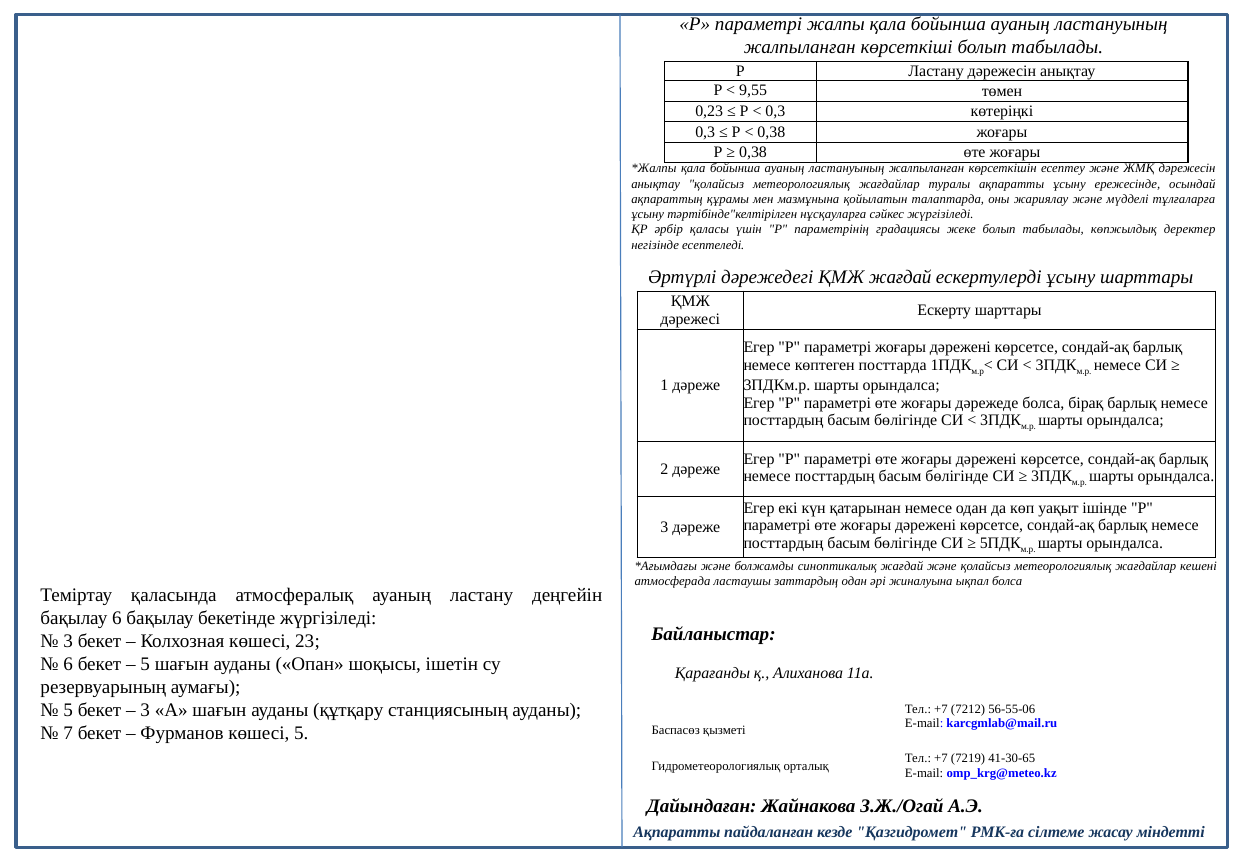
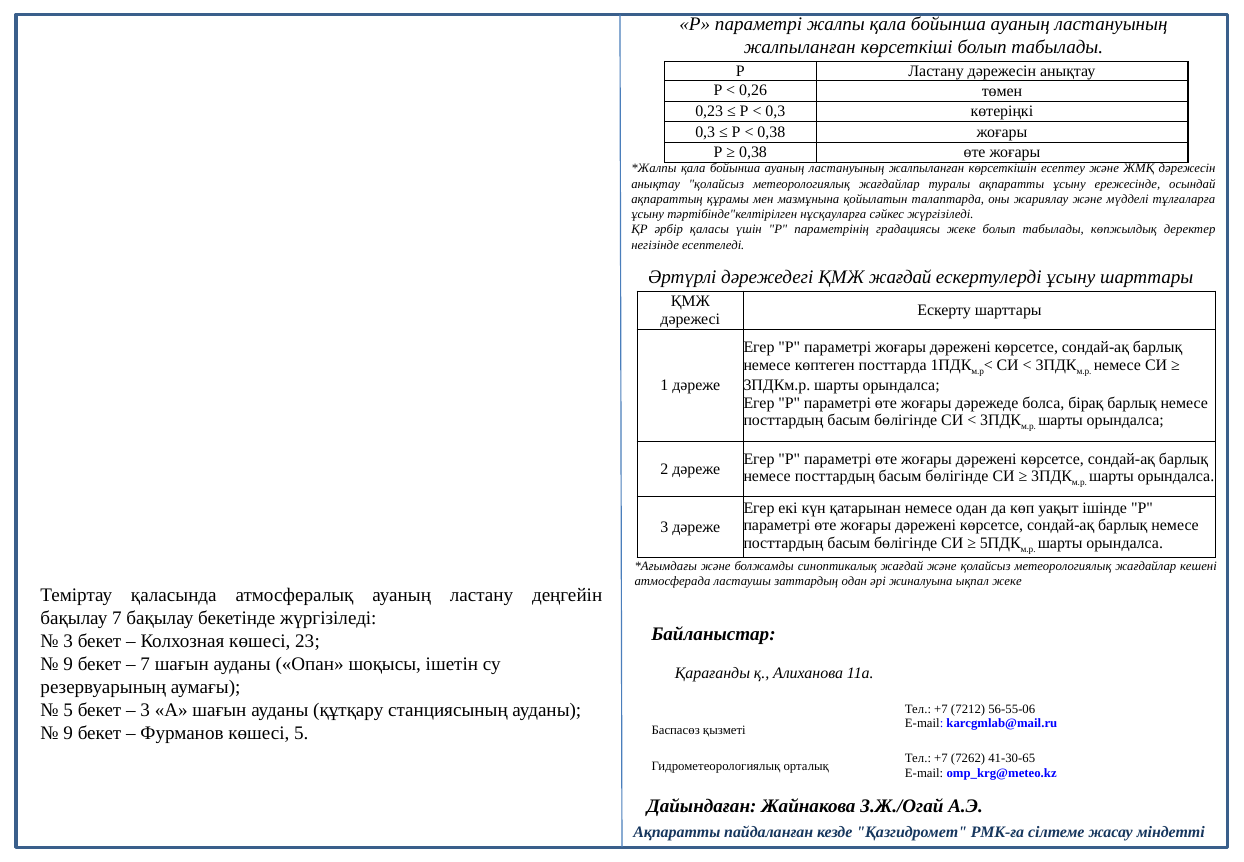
9,55: 9,55 -> 0,26 (753, 91)
ықпал болса: болса -> жеке (1007, 581)
бақылау 6: 6 -> 7 (117, 617)
6: 6 -> 9 (68, 663)
5: 5 -> 7 (145, 663)
7: 7 -> 9 (68, 732)
7219: 7219 -> 7262 (968, 758)
